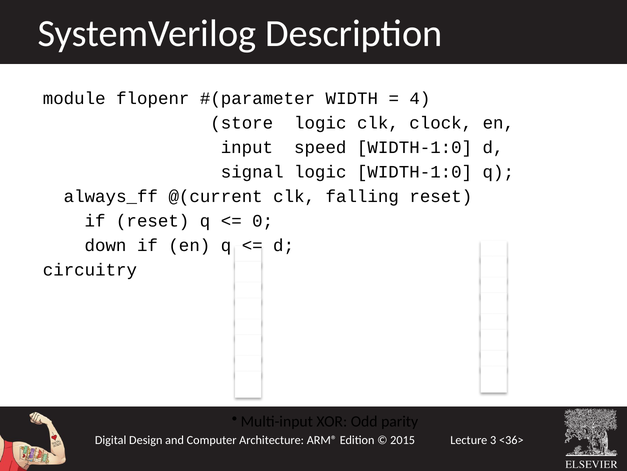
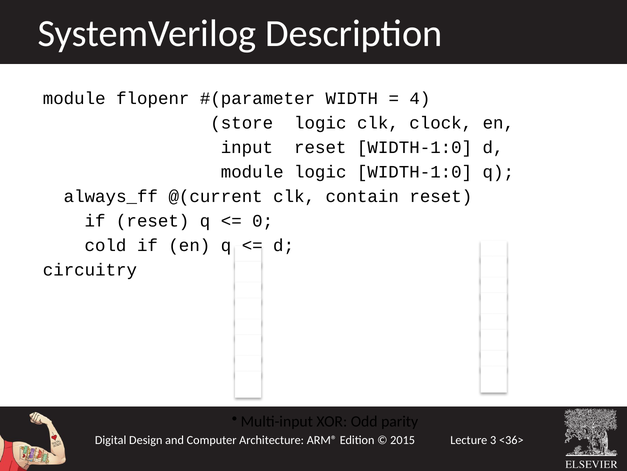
input speed: speed -> reset (320, 147)
signal: signal -> module (252, 172)
falling: falling -> contain (362, 196)
down: down -> cold (106, 245)
